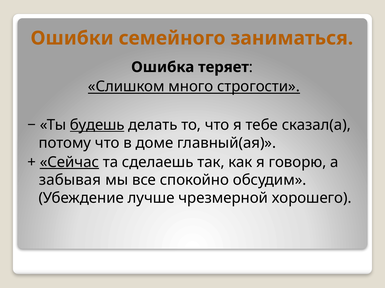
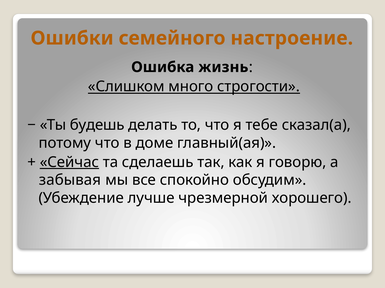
заниматься: заниматься -> настроение (292, 38)
теряет: теряет -> жизнь (223, 67)
будешь underline: present -> none (97, 125)
